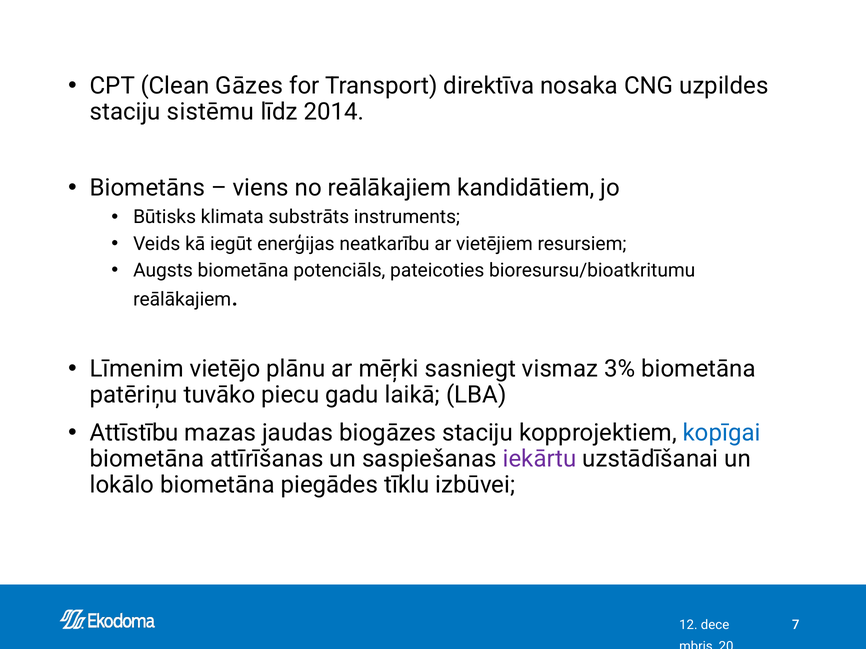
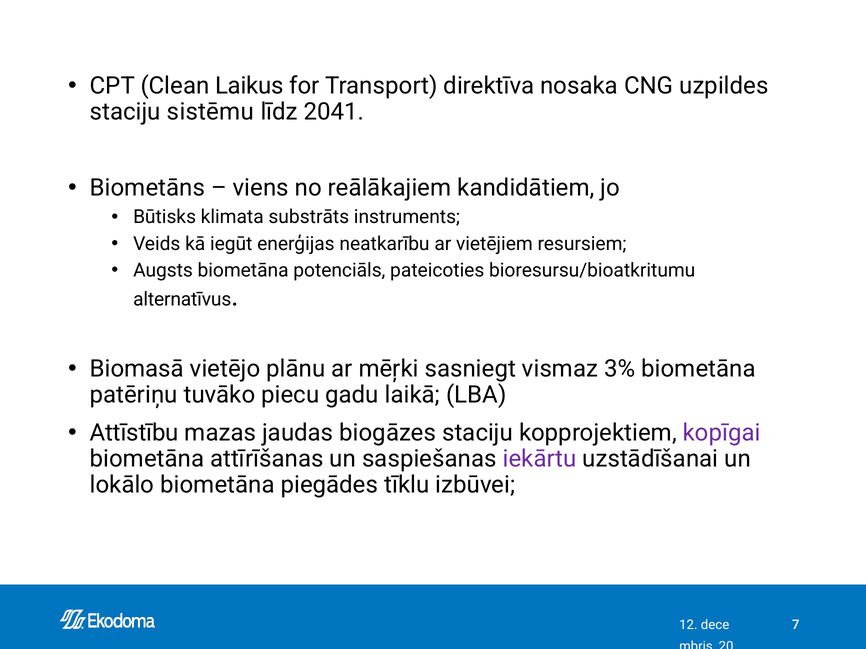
Gāzes: Gāzes -> Laikus (250, 86)
2014: 2014 -> 2041 (334, 112)
reālākajiem: reālākajiem -> alternatīvus (182, 300)
Līmenim: Līmenim -> Biomasā (137, 369)
kopīgai colour: blue -> purple (722, 433)
